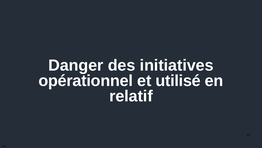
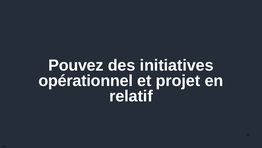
Danger: Danger -> Pouvez (76, 65)
utilisé: utilisé -> projet (178, 80)
